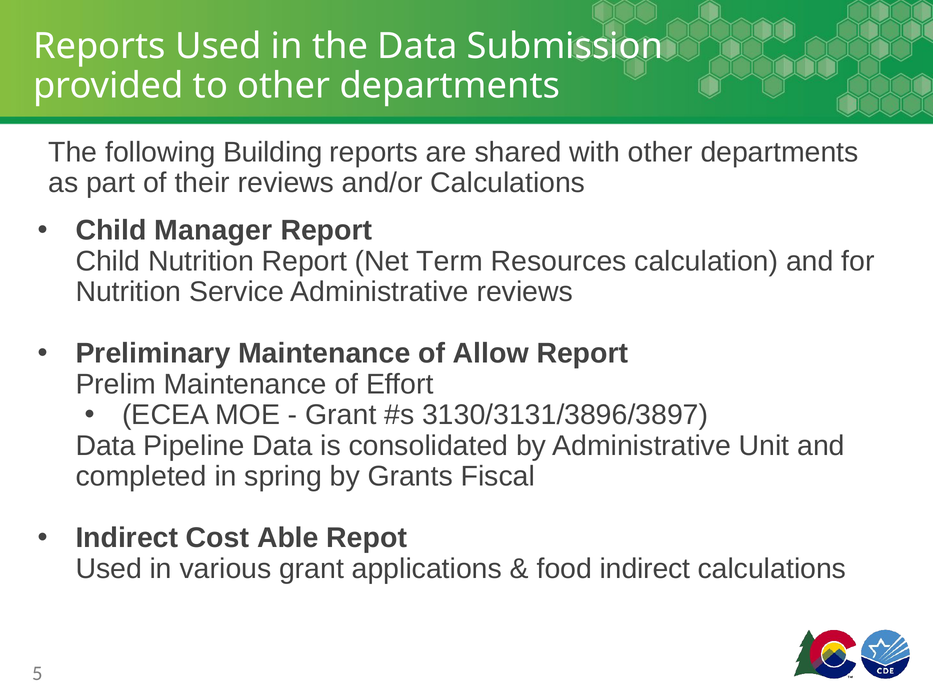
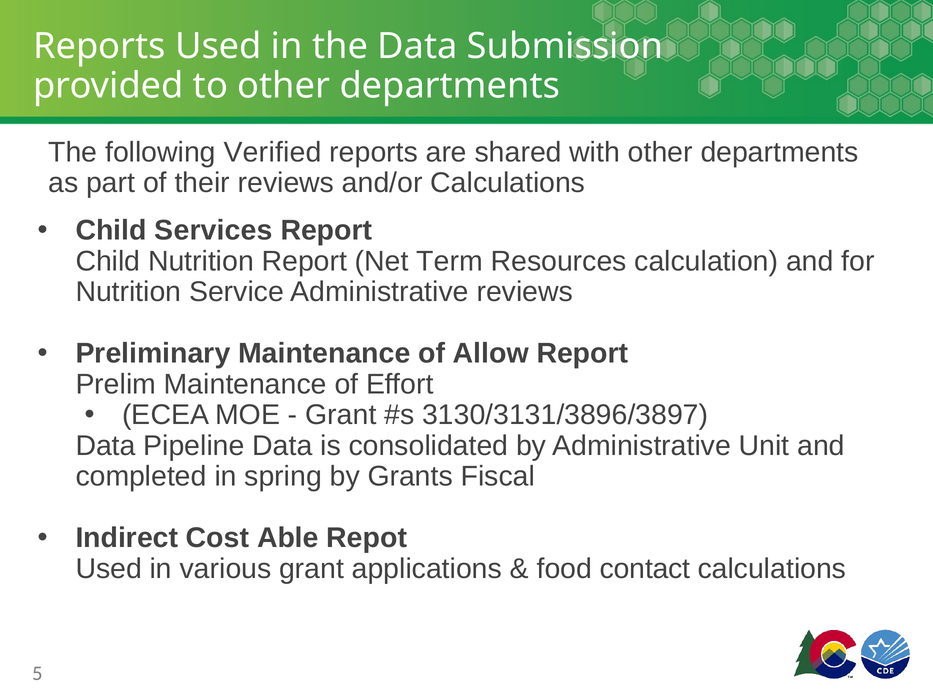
Building: Building -> Verified (273, 152)
Manager: Manager -> Services (213, 231)
food indirect: indirect -> contact (645, 569)
